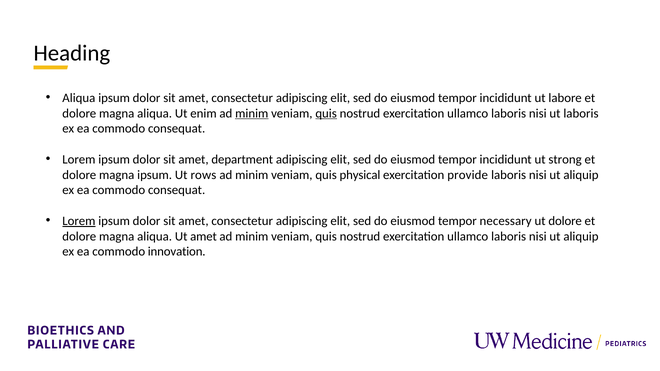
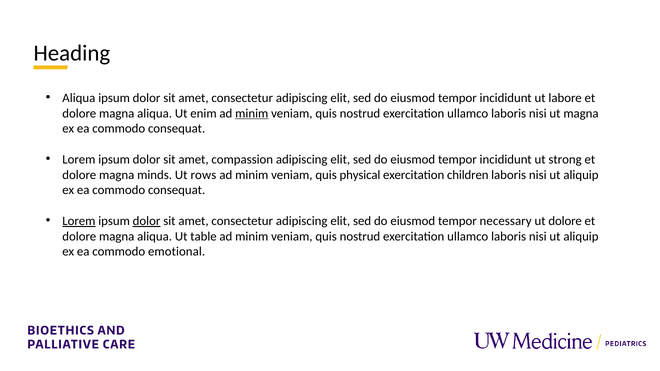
quis underline: present -> none (326, 113)
ut laboris: laboris -> magna (581, 113)
department: department -> compassion (242, 160)
magna ipsum: ipsum -> minds (155, 175)
provide: provide -> children (468, 175)
dolor underline: none -> present (147, 221)
Ut amet: amet -> table (204, 236)
innovation: innovation -> emotional (177, 252)
